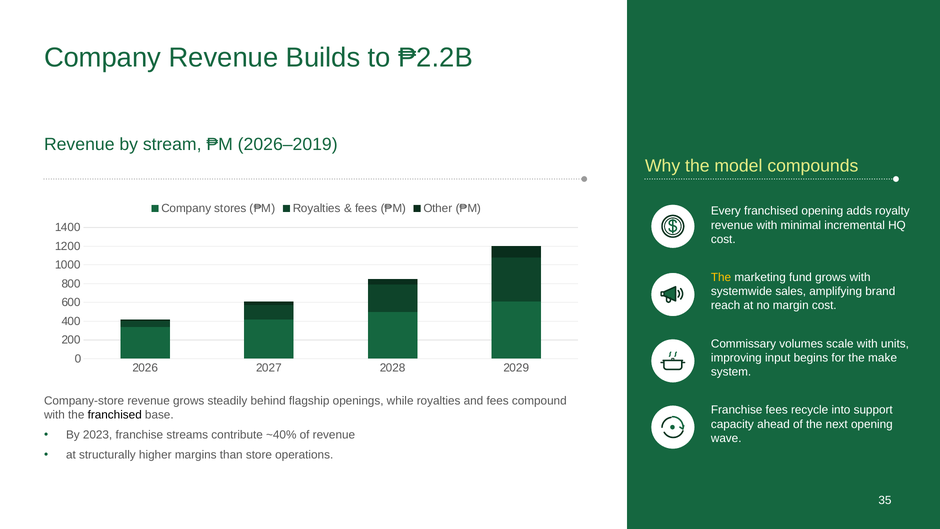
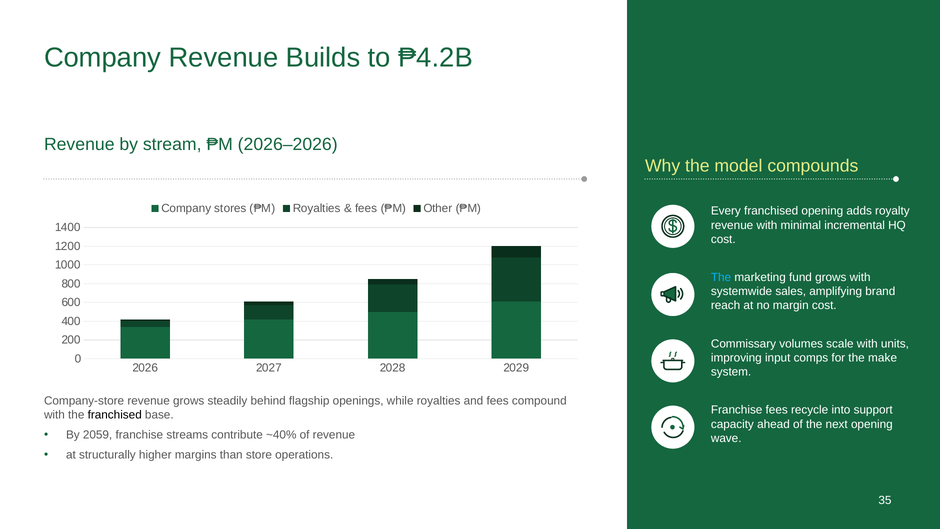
₱2.2B: ₱2.2B -> ₱4.2B (436, 58)
2026–2019: 2026–2019 -> 2026–2026 (288, 145)
The colour: yellow -> light blue (721, 277)
begins: begins -> comps (811, 358)
2023: 2023 -> 2059 (98, 435)
